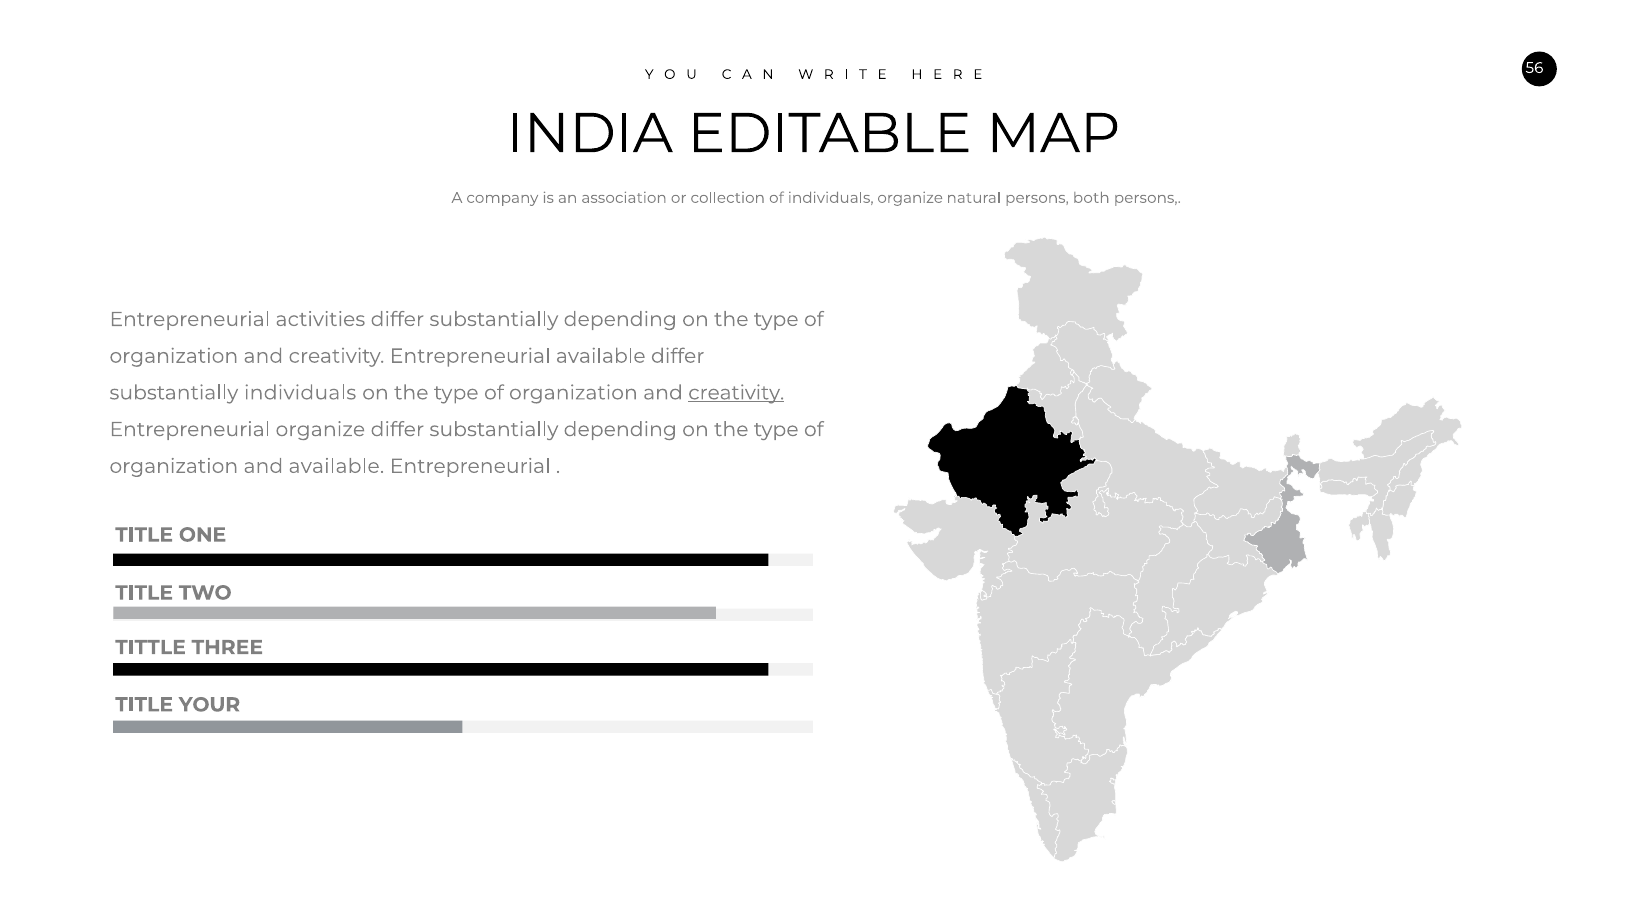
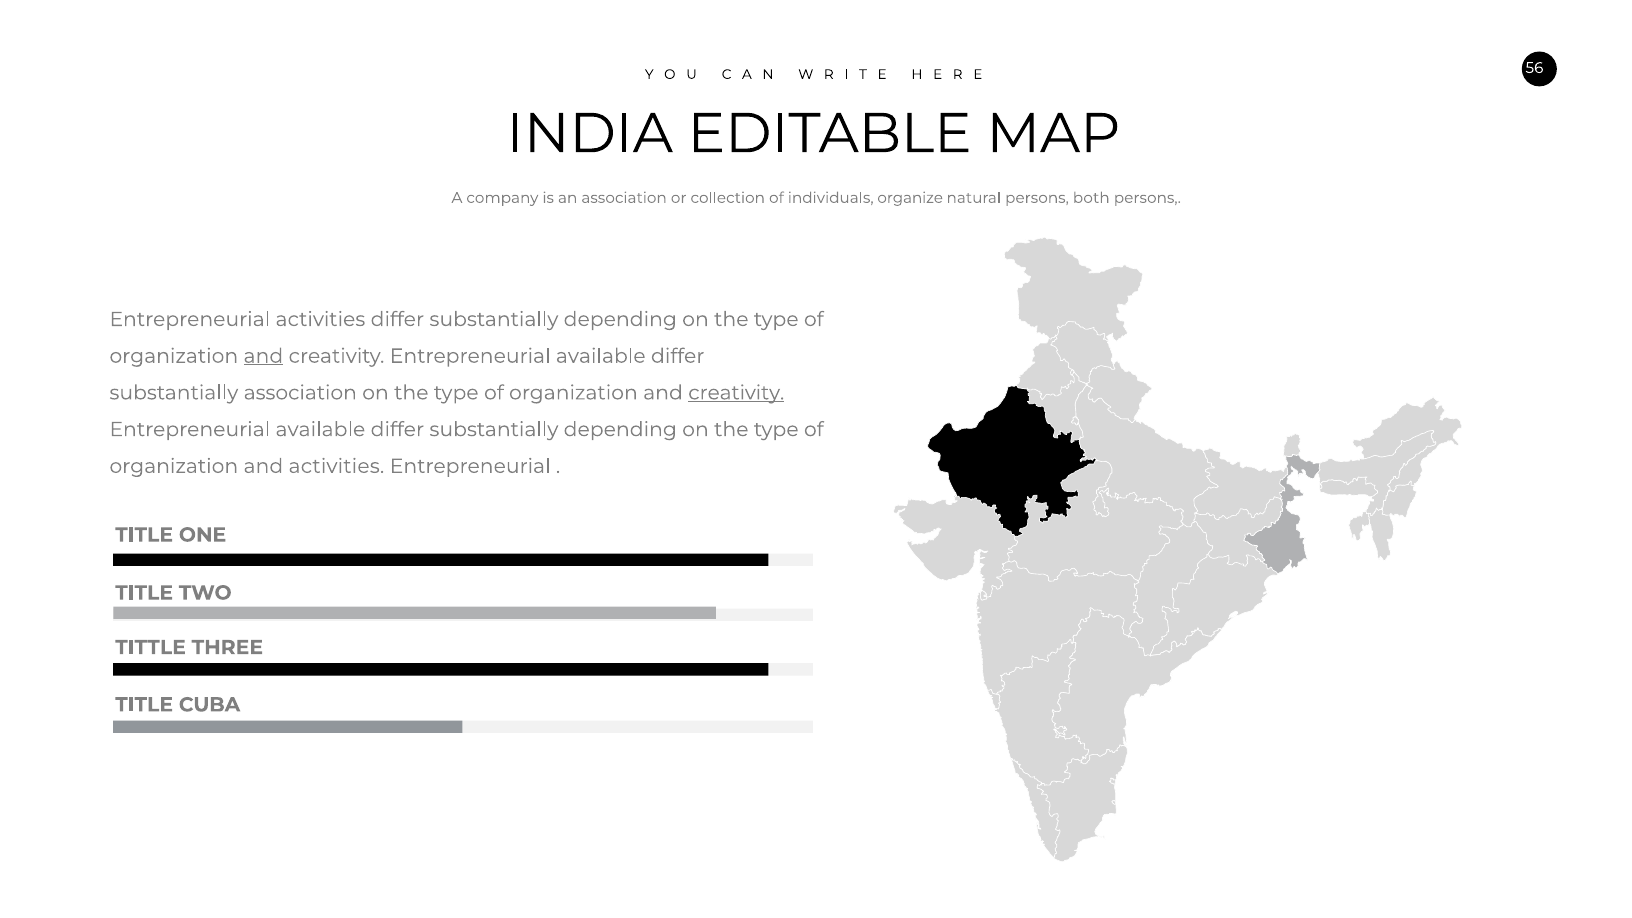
and underline: none -> present (263, 356)
substantially individuals: individuals -> association (300, 393)
organize: organize -> available (320, 430)
and available: available -> activities (336, 466)
YOUR: YOUR -> CUBA (210, 705)
